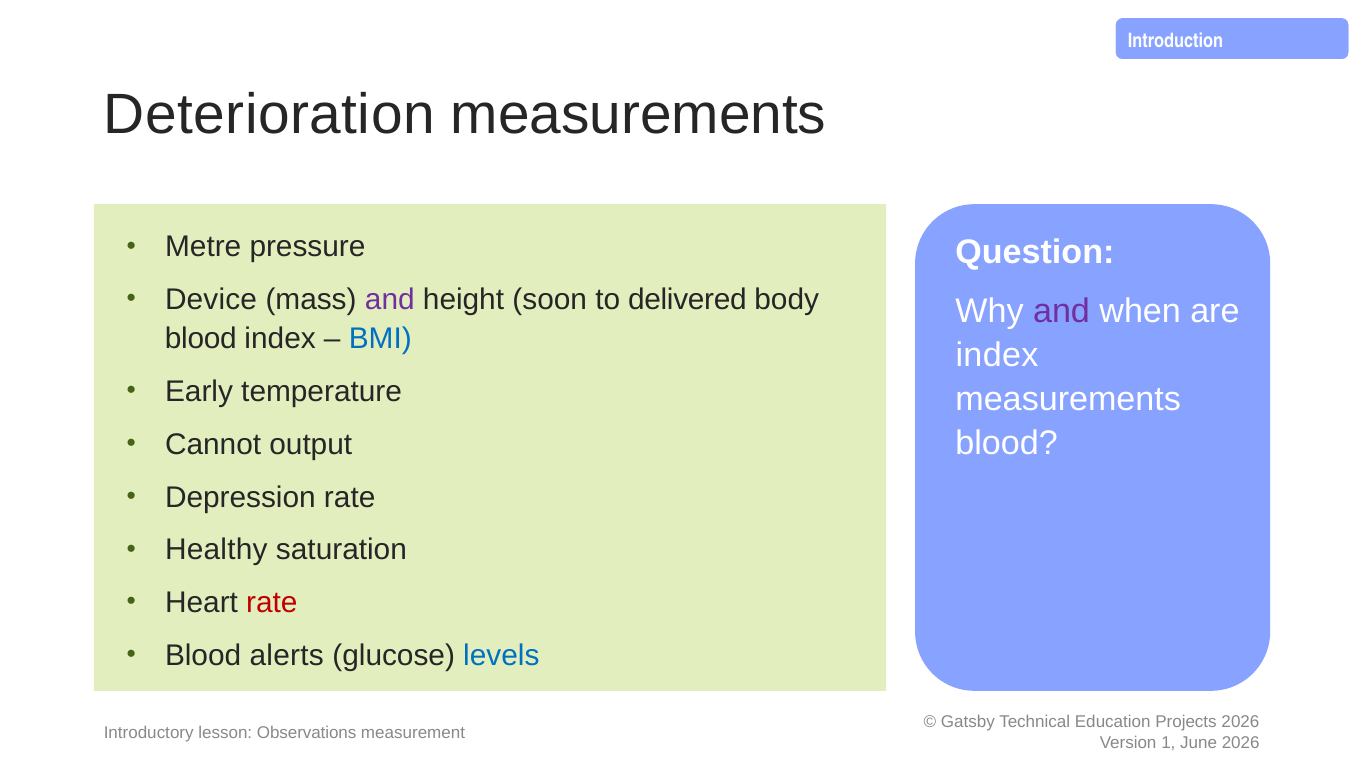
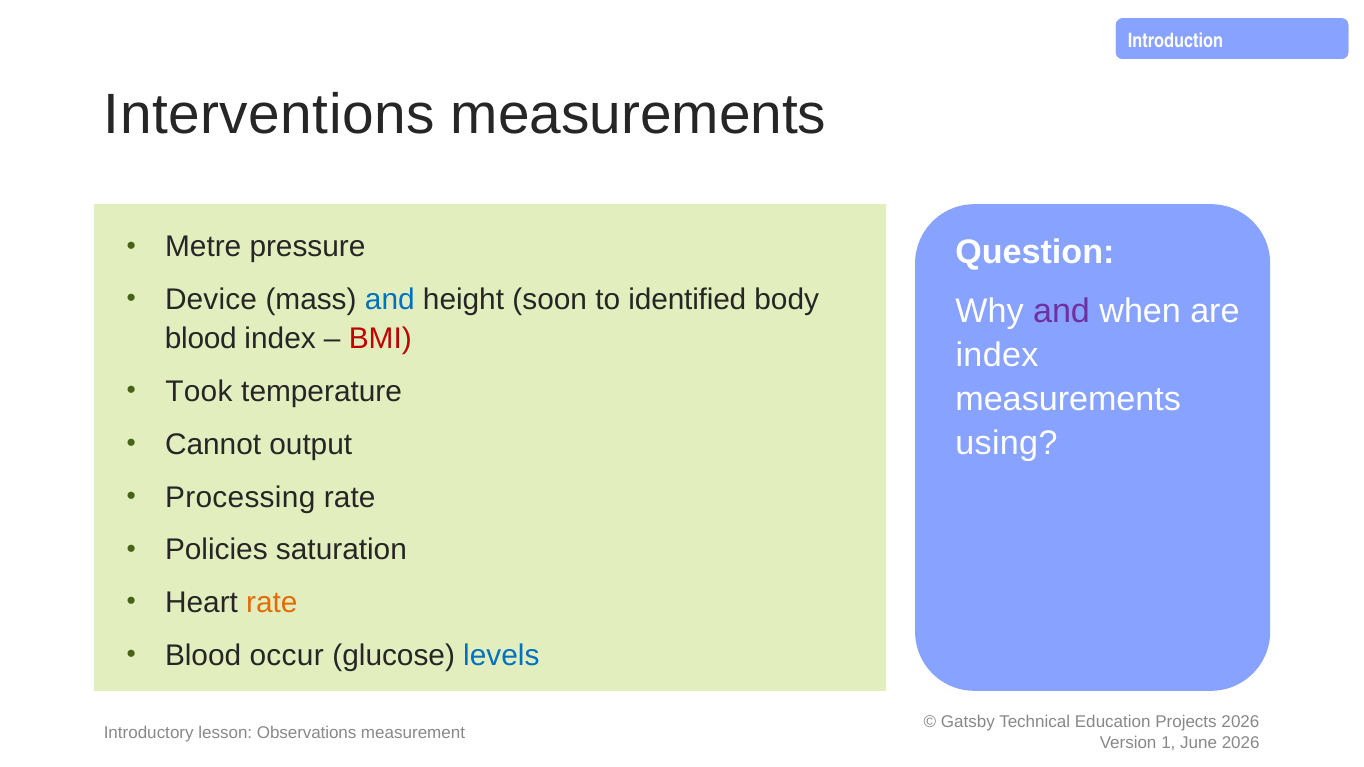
Deterioration: Deterioration -> Interventions (269, 115)
and colour: purple -> blue (390, 300)
delivered: delivered -> identified (687, 300)
BMI colour: blue -> red (380, 339)
Early: Early -> Took (199, 392)
blood: blood -> using (1006, 444)
Depression: Depression -> Processing (240, 497)
Healthy: Healthy -> Policies (216, 550)
rate colour: red -> orange (272, 603)
alerts: alerts -> occur (287, 656)
